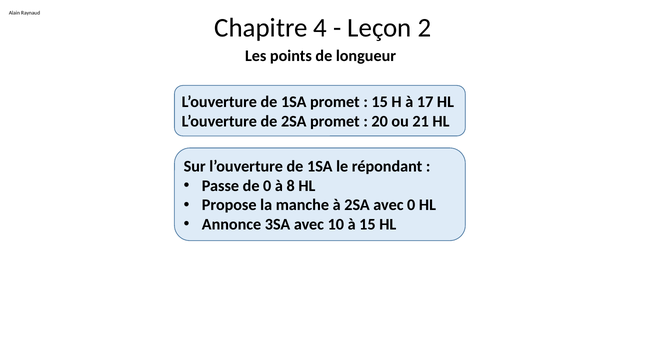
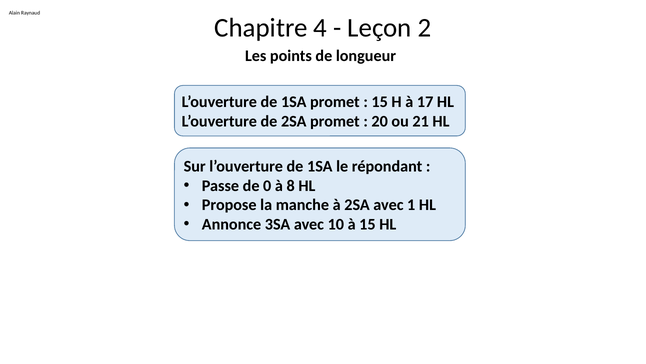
avec 0: 0 -> 1 (411, 205)
